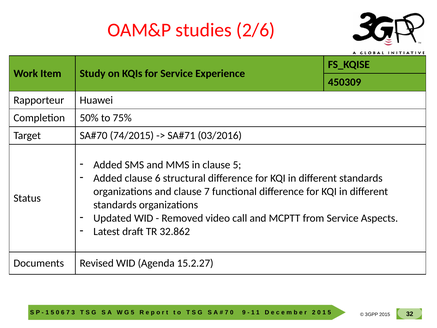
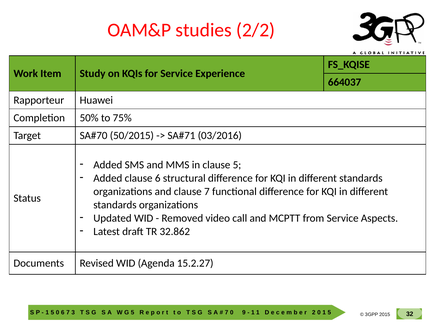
2/6: 2/6 -> 2/2 (256, 30)
450309: 450309 -> 664037 (345, 82)
74/2015: 74/2015 -> 50/2015 (132, 135)
